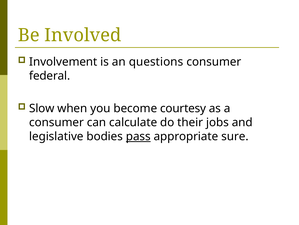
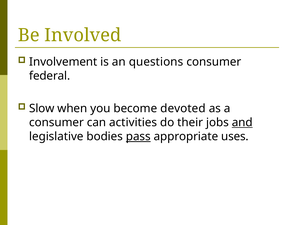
courtesy: courtesy -> devoted (183, 108)
calculate: calculate -> activities (133, 122)
and underline: none -> present (242, 122)
sure: sure -> uses (235, 136)
